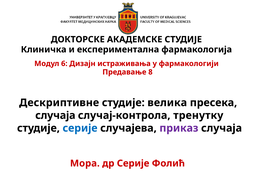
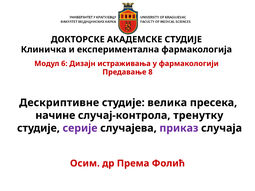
случаја: случаја -> начине (55, 116)
серије colour: blue -> purple (80, 128)
Мора: Мора -> Осим (85, 164)
др Серије: Серије -> Према (133, 164)
